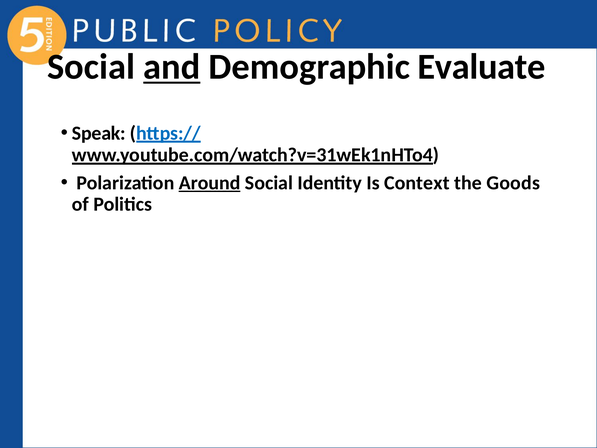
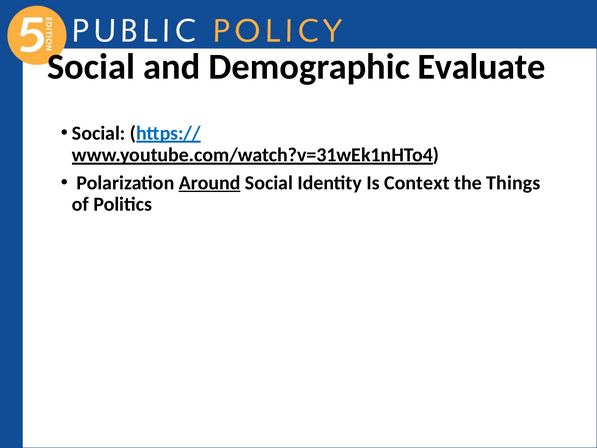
and underline: present -> none (172, 67)
Speak: Speak -> Social (99, 133)
Goods: Goods -> Things (513, 183)
